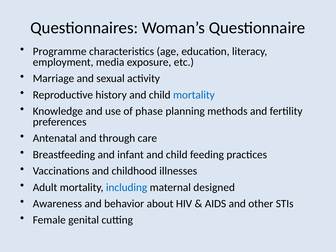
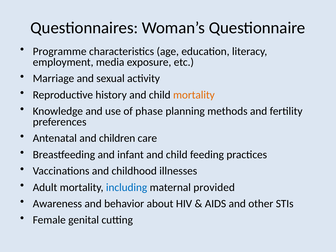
mortality colour: blue -> orange (194, 95)
through: through -> children (117, 138)
designed: designed -> provided (214, 187)
